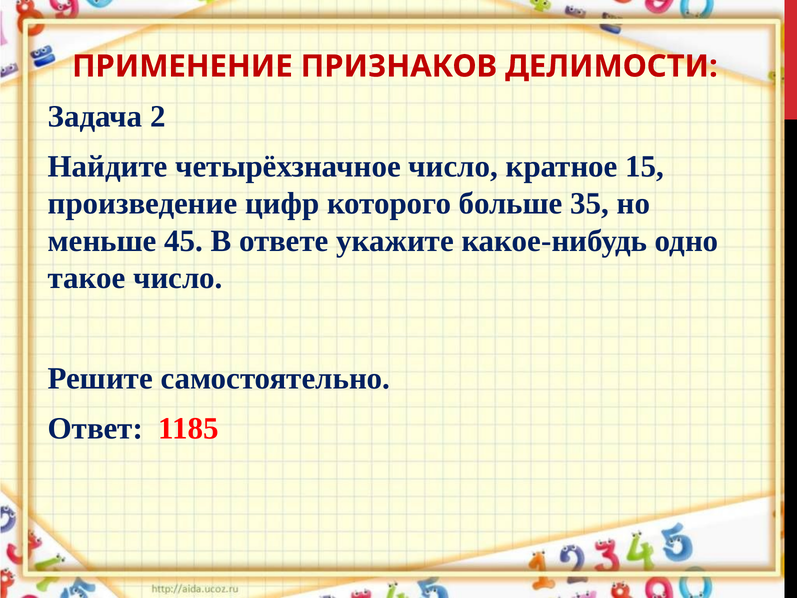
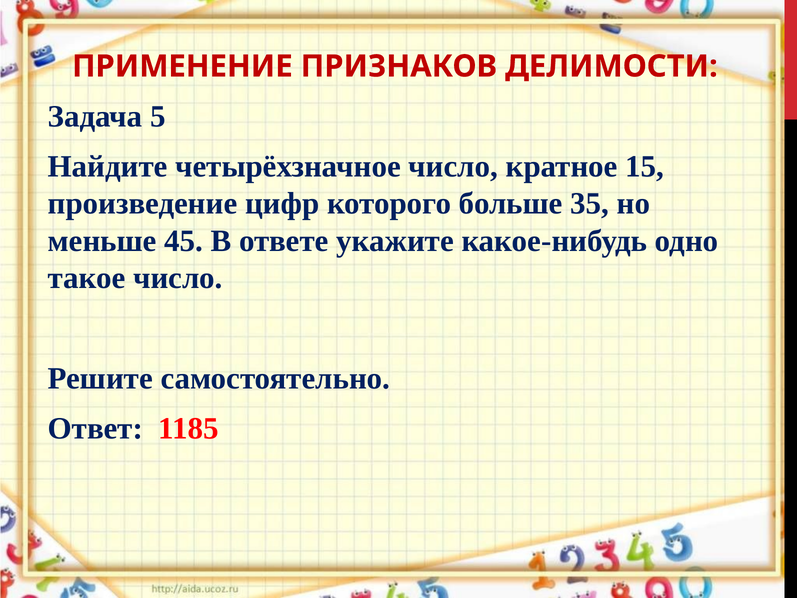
2: 2 -> 5 (158, 116)
